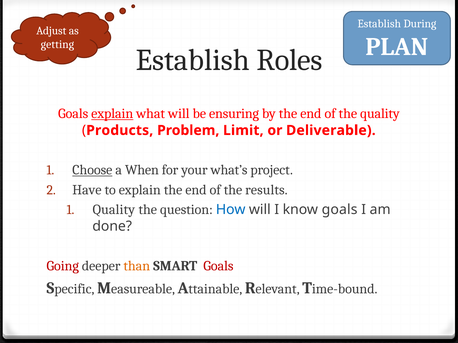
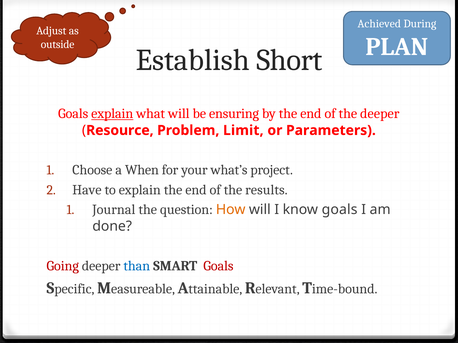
Establish: Establish -> Achieved (379, 24)
getting: getting -> outside (58, 45)
Roles: Roles -> Short (289, 60)
the quality: quality -> deeper (380, 114)
Products: Products -> Resource (120, 131)
Deliverable: Deliverable -> Parameters (331, 131)
Choose underline: present -> none (92, 170)
Quality: Quality -> Journal (114, 210)
How colour: blue -> orange (231, 210)
than colour: orange -> blue (137, 266)
